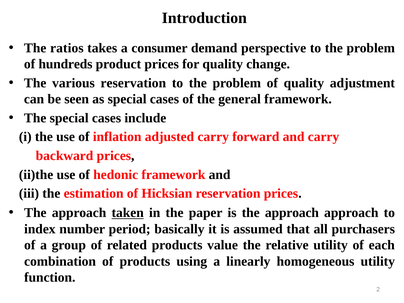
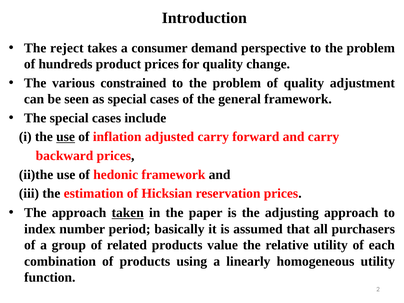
ratios: ratios -> reject (67, 48)
various reservation: reservation -> constrained (133, 83)
use underline: none -> present (66, 137)
is the approach: approach -> adjusting (292, 213)
